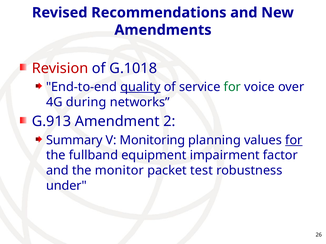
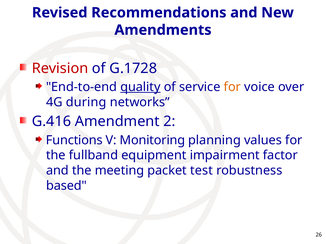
G.1018: G.1018 -> G.1728 (133, 68)
for colour: green -> orange (232, 87)
G.913: G.913 -> G.416 (51, 122)
Summary: Summary -> Functions (74, 140)
for underline: present -> none (294, 140)
monitor: monitor -> meeting (119, 171)
under: under -> based (66, 186)
